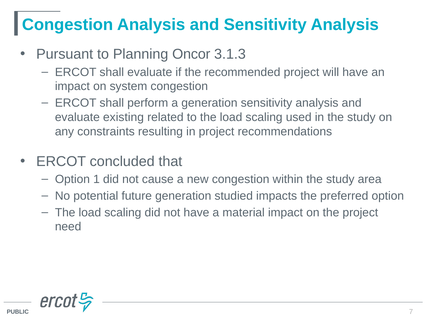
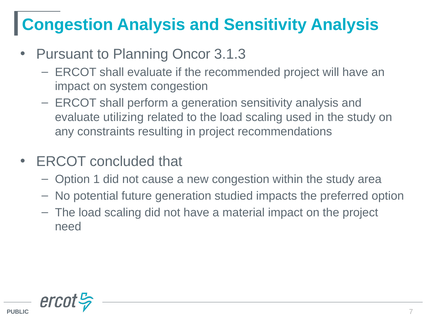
existing: existing -> utilizing (123, 117)
